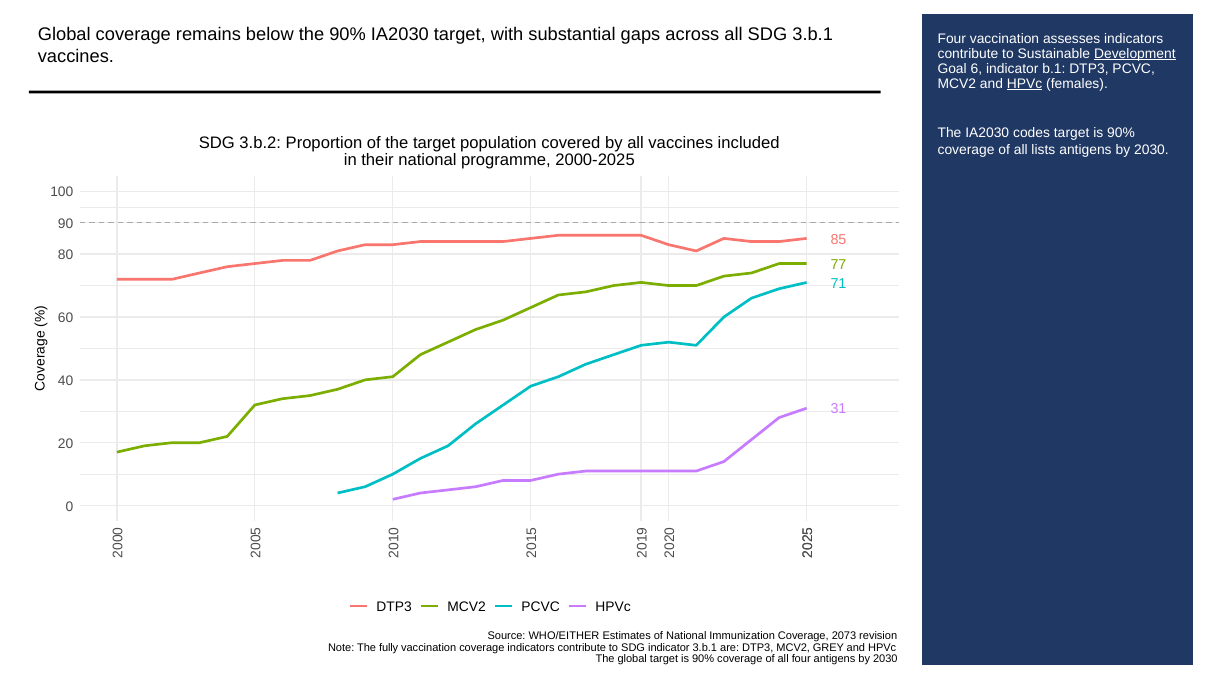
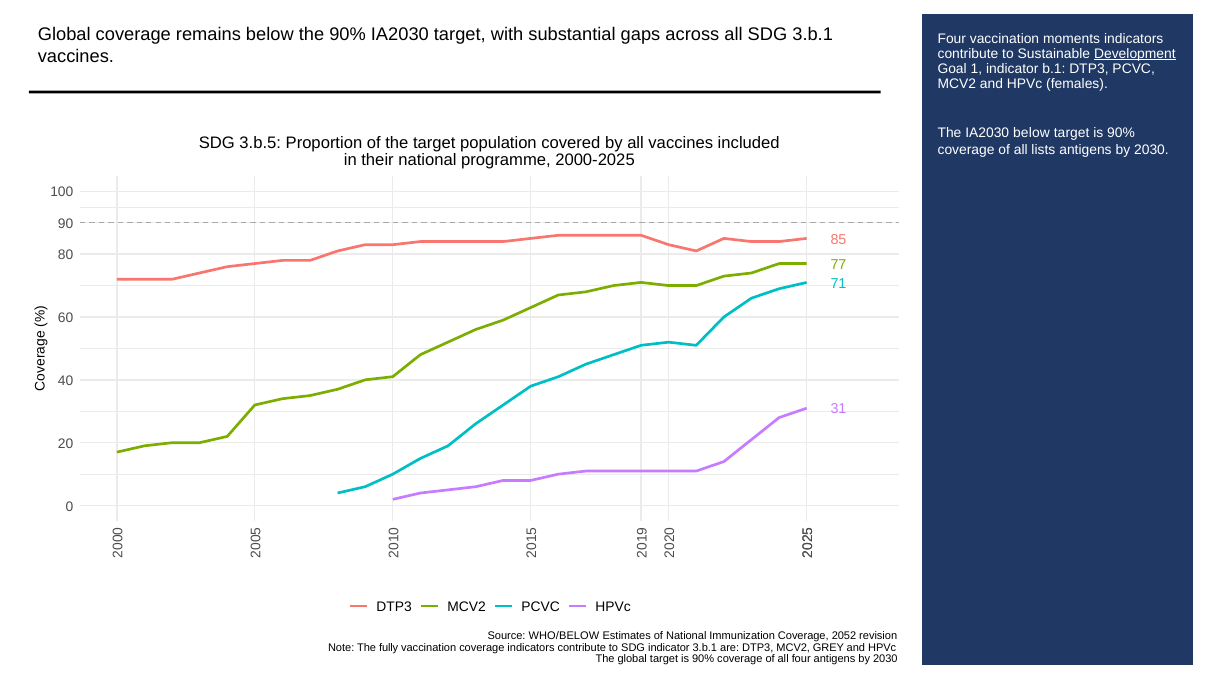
assesses: assesses -> moments (1072, 39)
Goal 6: 6 -> 1 (976, 69)
HPVc underline: present -> none (1025, 84)
IA2030 codes: codes -> below (1032, 133)
3.b.2: 3.b.2 -> 3.b.5 (260, 143)
WHO/EITHER: WHO/EITHER -> WHO/BELOW (564, 636)
2073: 2073 -> 2052 (844, 636)
